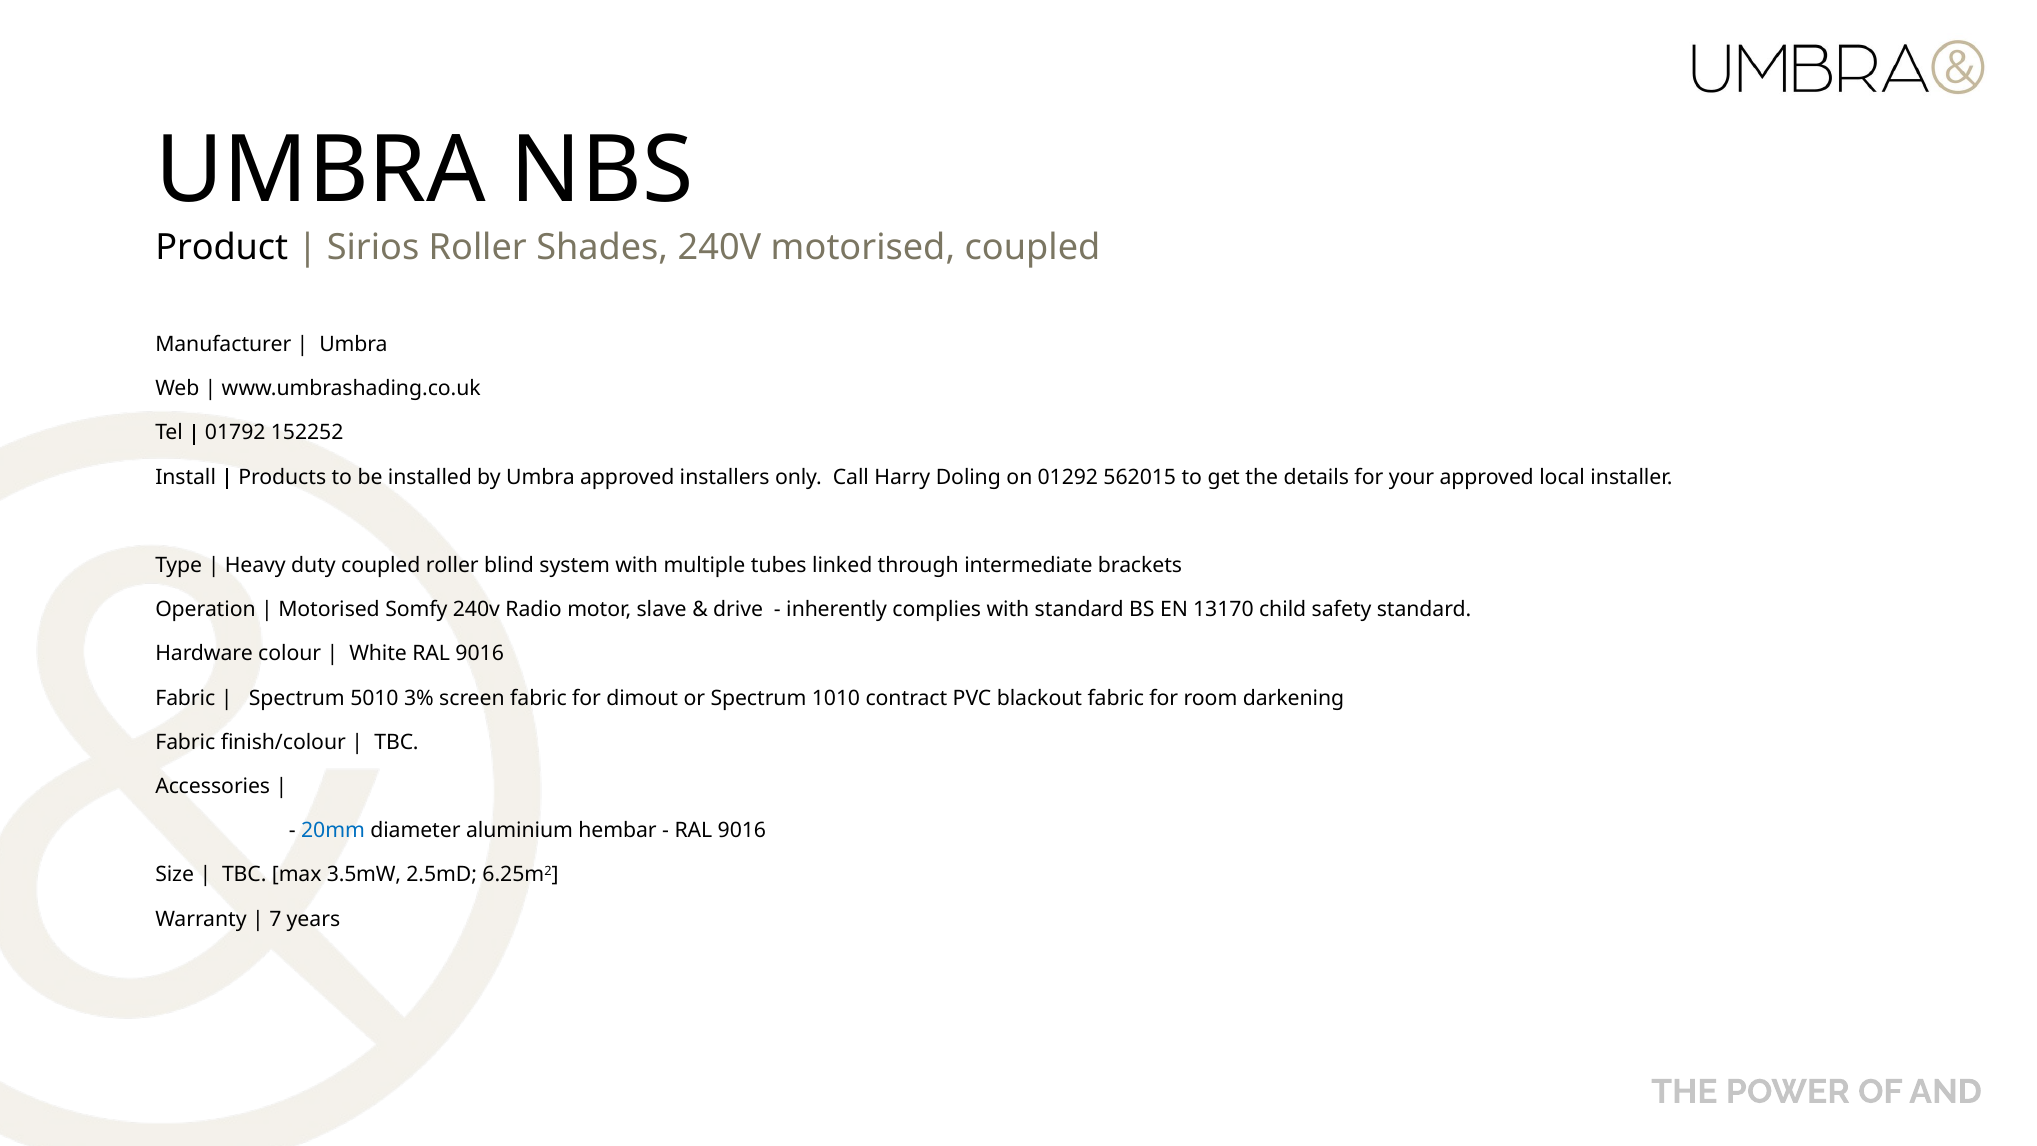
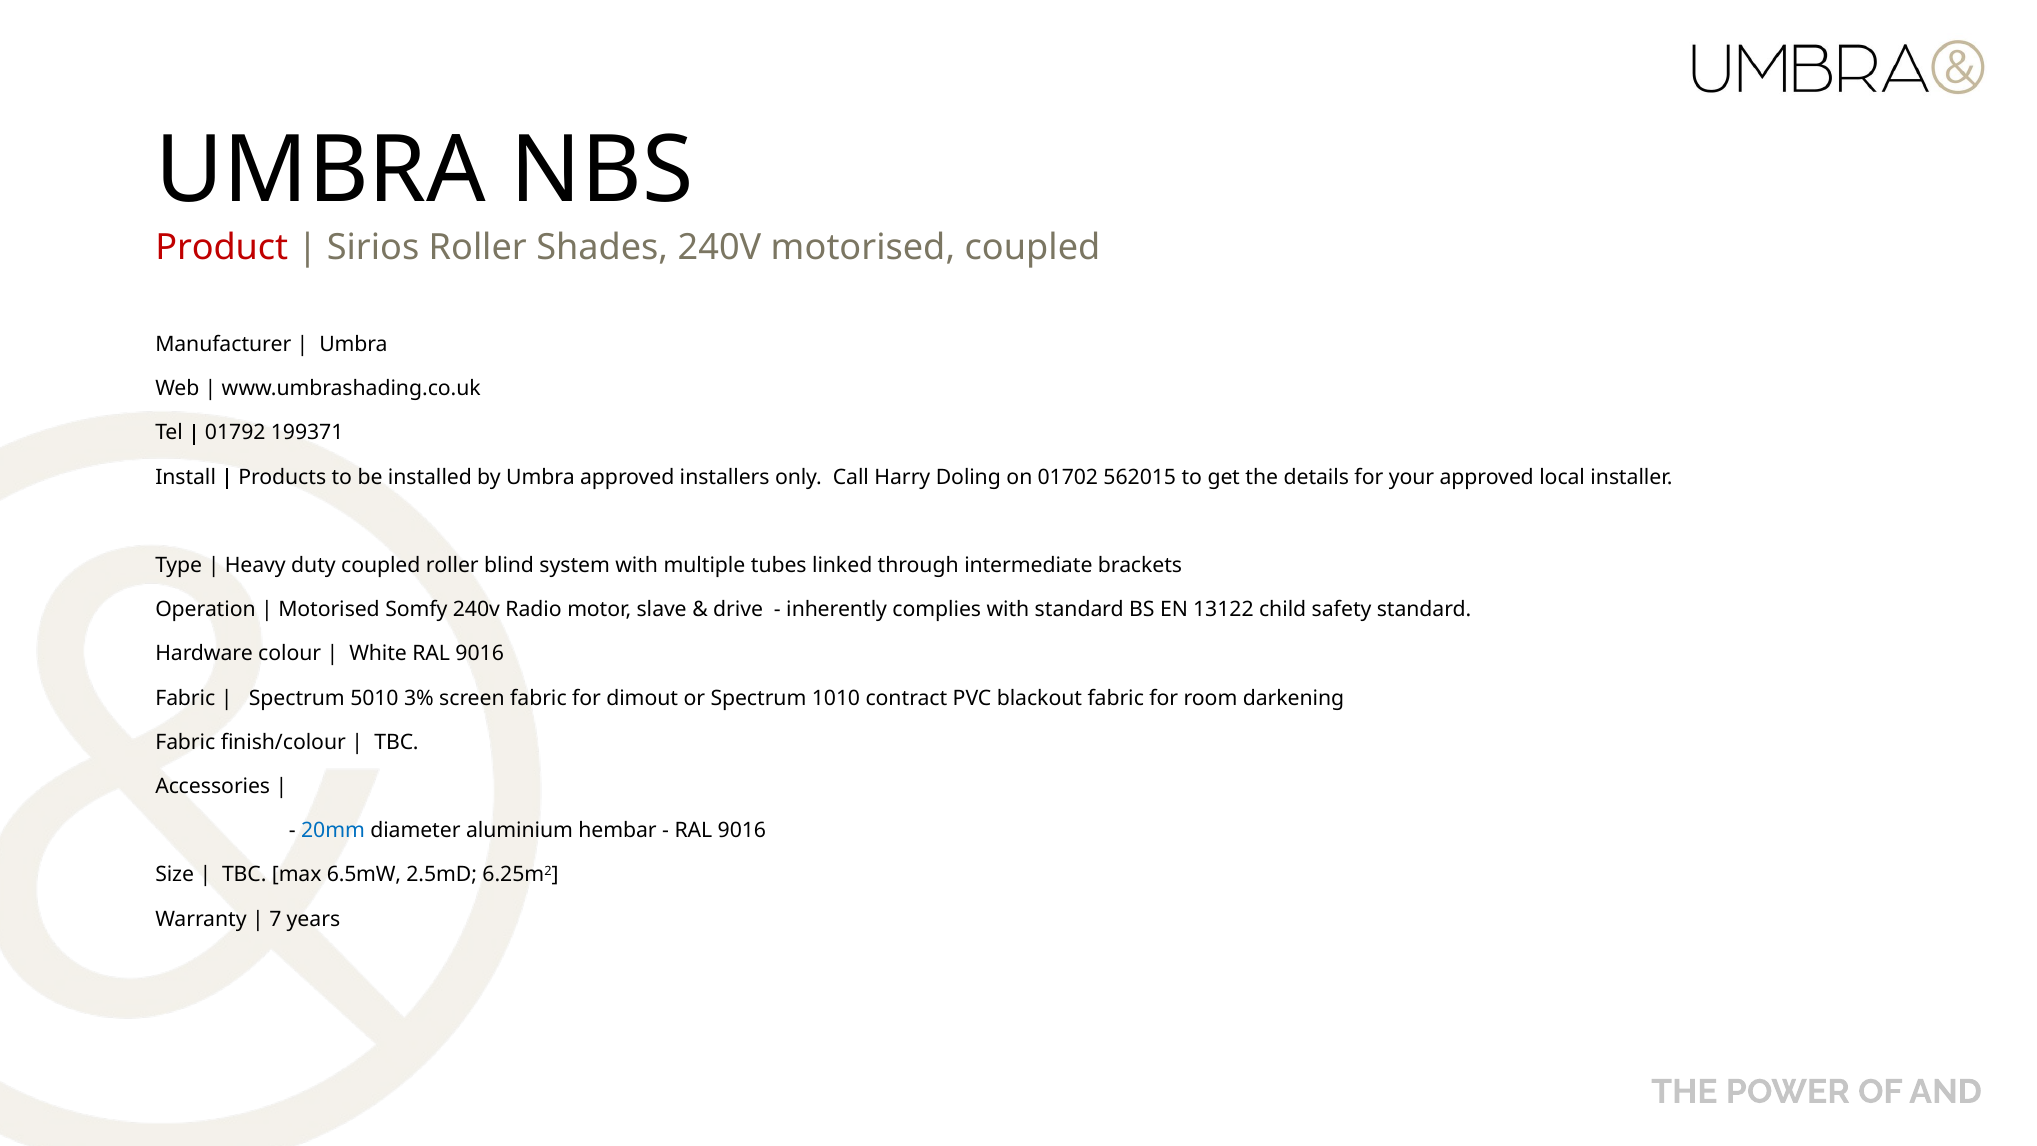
Product colour: black -> red (222, 248)
152252: 152252 -> 199371 (307, 433)
01292: 01292 -> 01702 (1068, 477)
13170: 13170 -> 13122 (1223, 610)
3.5mW: 3.5mW -> 6.5mW (364, 875)
